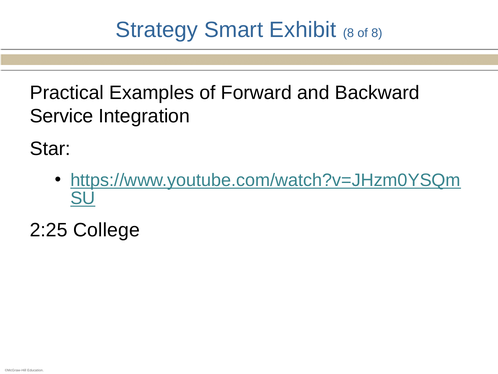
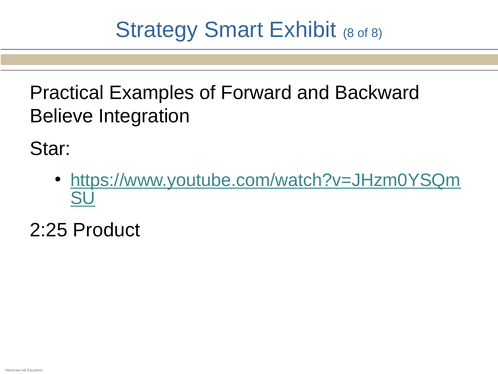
Service: Service -> Believe (62, 116)
College: College -> Product (107, 230)
